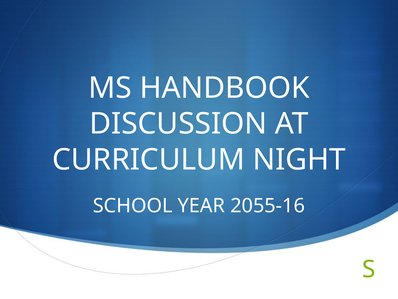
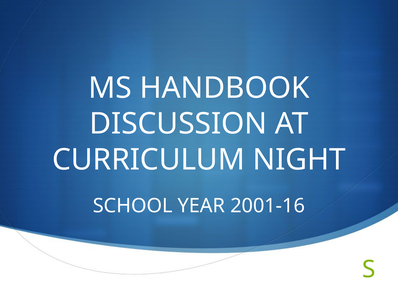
2055-16: 2055-16 -> 2001-16 (268, 205)
